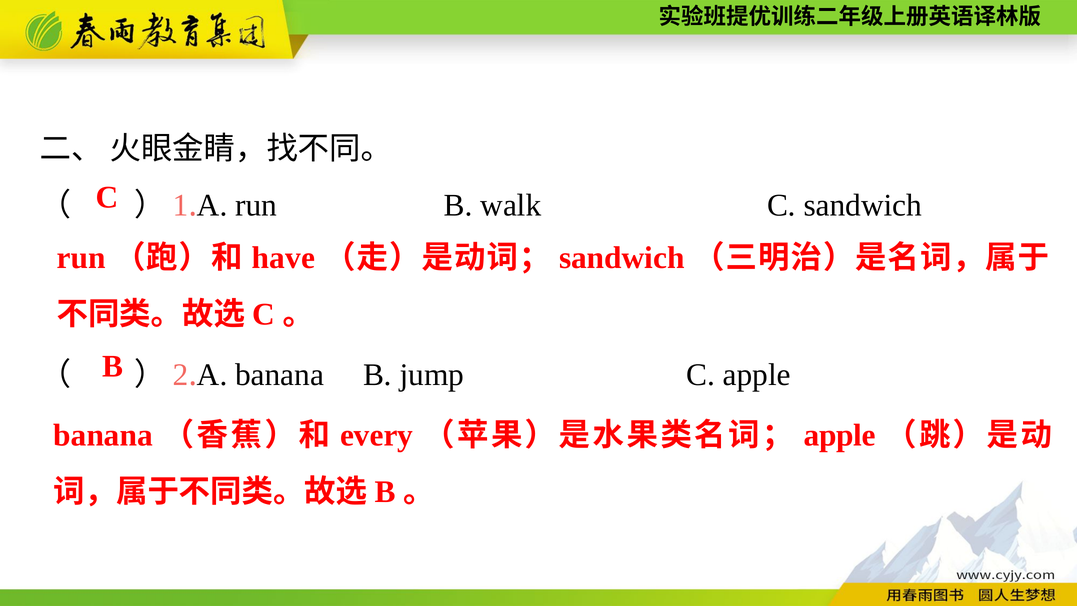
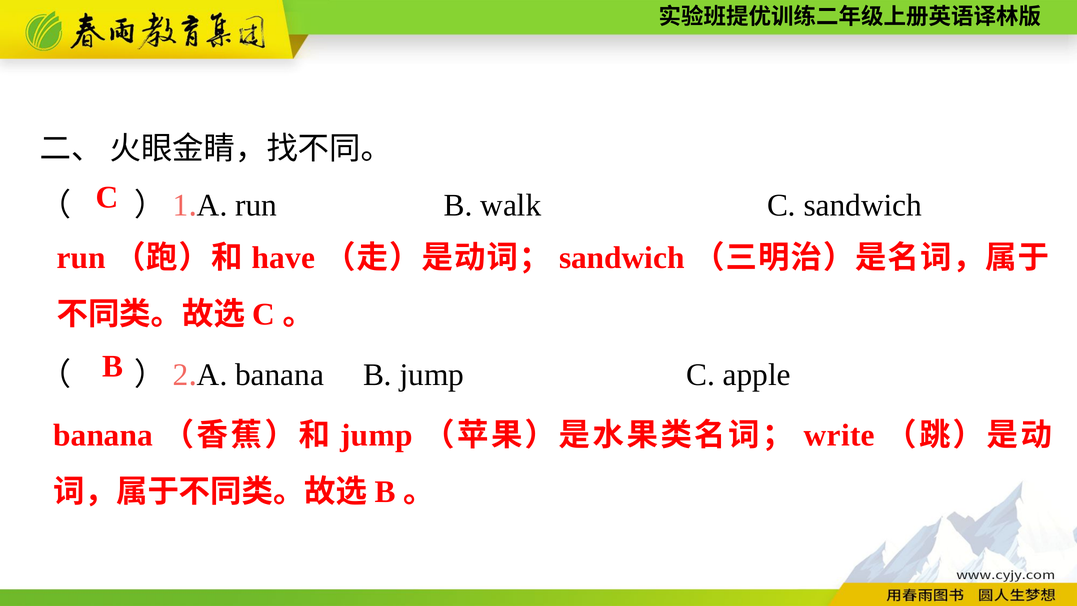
every: every -> jump (376, 435)
apple: apple -> write (839, 435)
